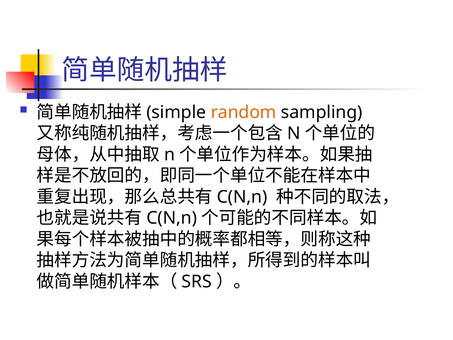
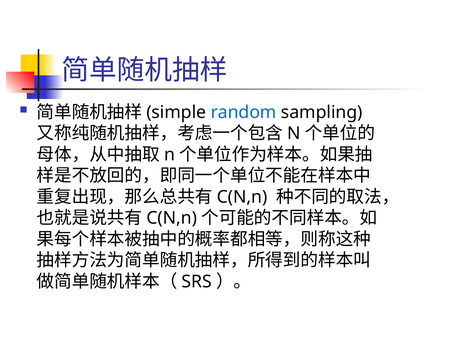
random colour: orange -> blue (244, 112)
